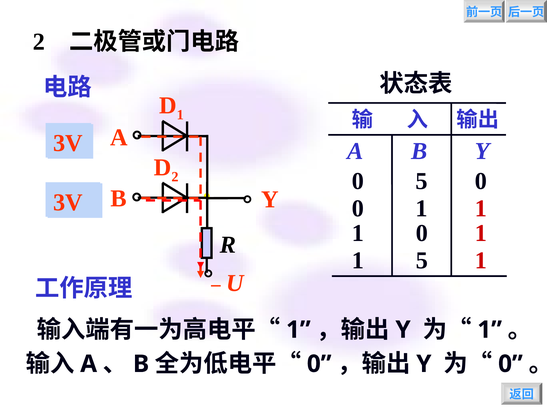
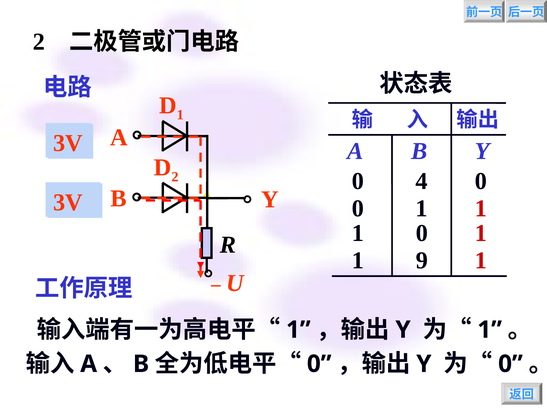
0 5: 5 -> 4 (422, 181)
1 5: 5 -> 9 (422, 261)
